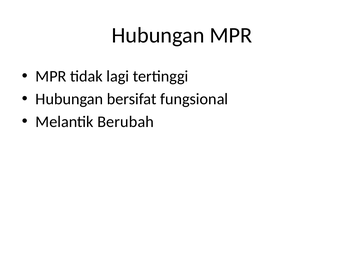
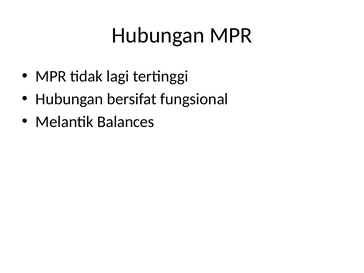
Berubah: Berubah -> Balances (126, 122)
